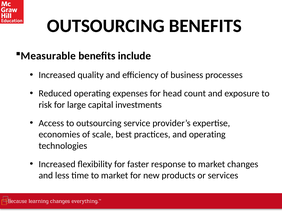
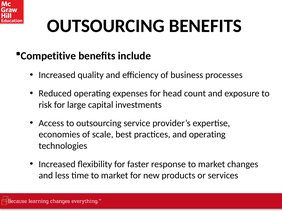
Measurable: Measurable -> Competitive (48, 56)
